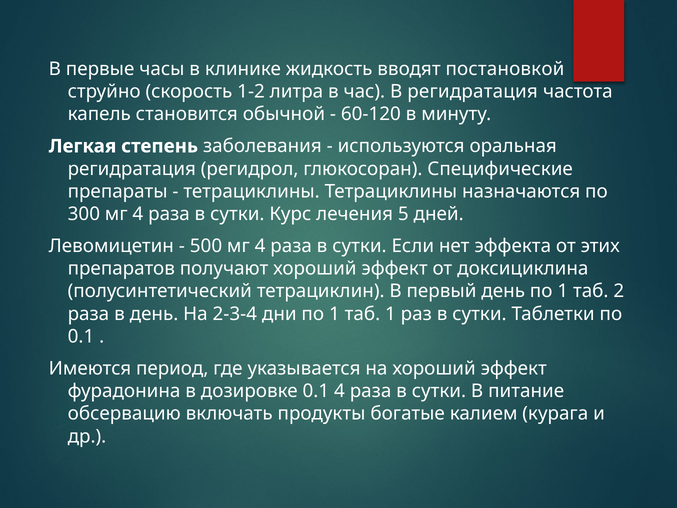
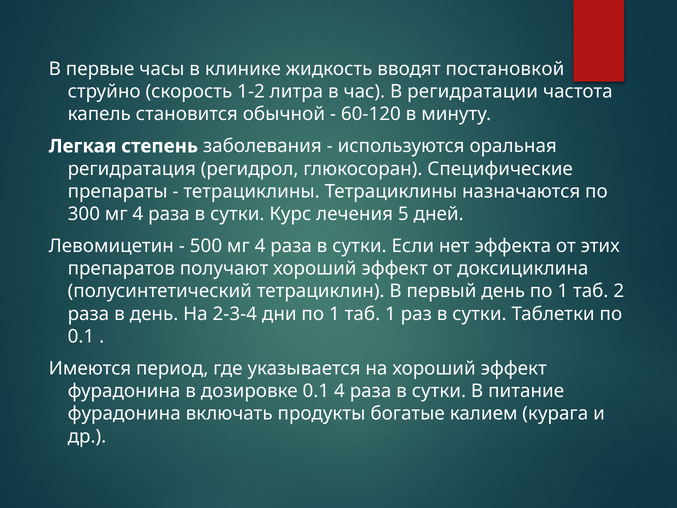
В регидратация: регидратация -> регидратации (473, 92)
обсервацию: обсервацию -> фурадонина (124, 414)
